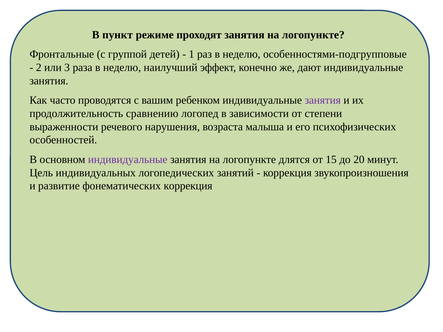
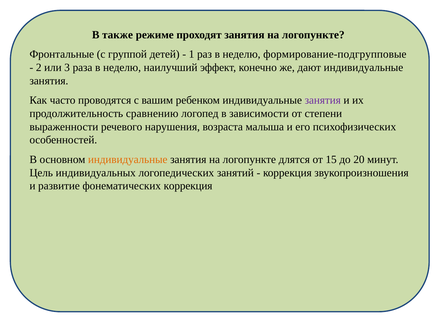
пункт: пункт -> также (118, 35)
особенностями-подгрупповые: особенностями-подгрупповые -> формирование-подгрупповые (335, 54)
индивидуальные colour: purple -> orange (128, 160)
